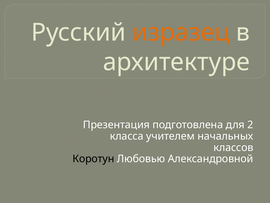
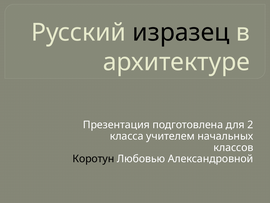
изразец colour: orange -> black (181, 32)
